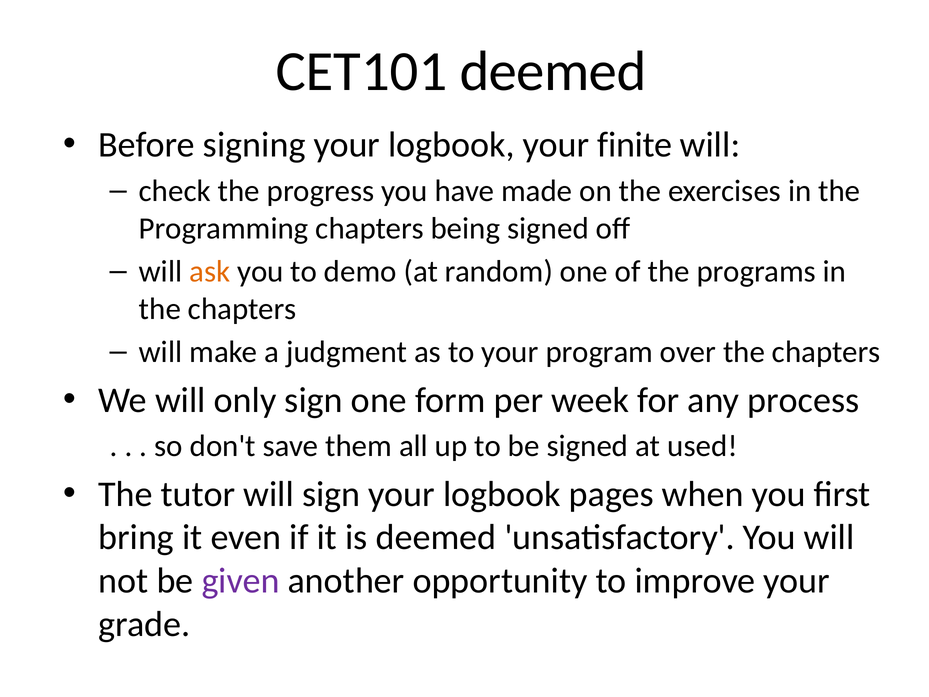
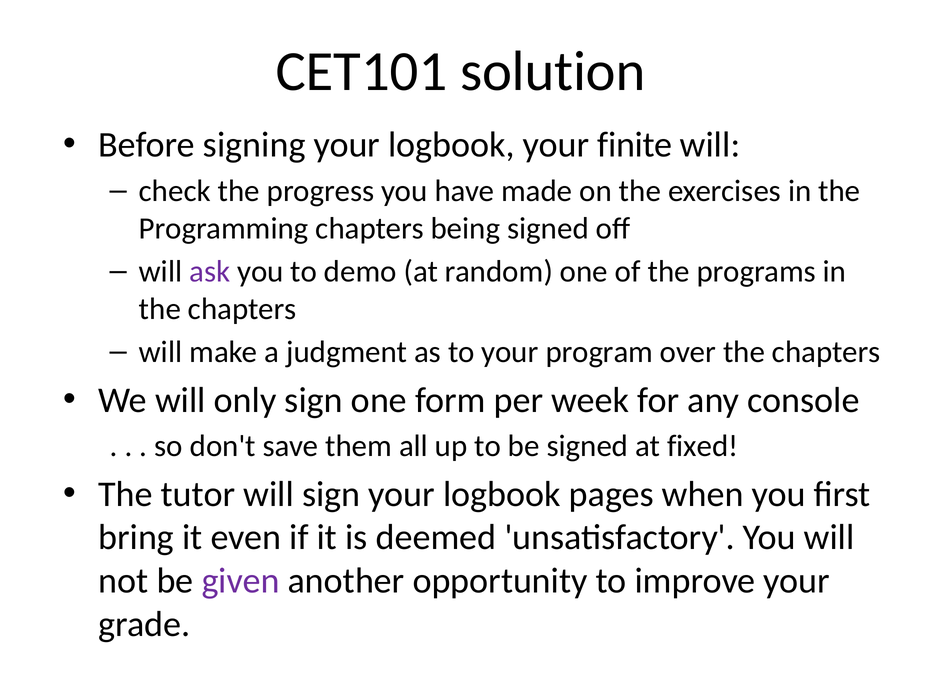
CET101 deemed: deemed -> solution (553, 71)
ask colour: orange -> purple (210, 272)
process: process -> console (803, 400)
used: used -> fixed (703, 446)
